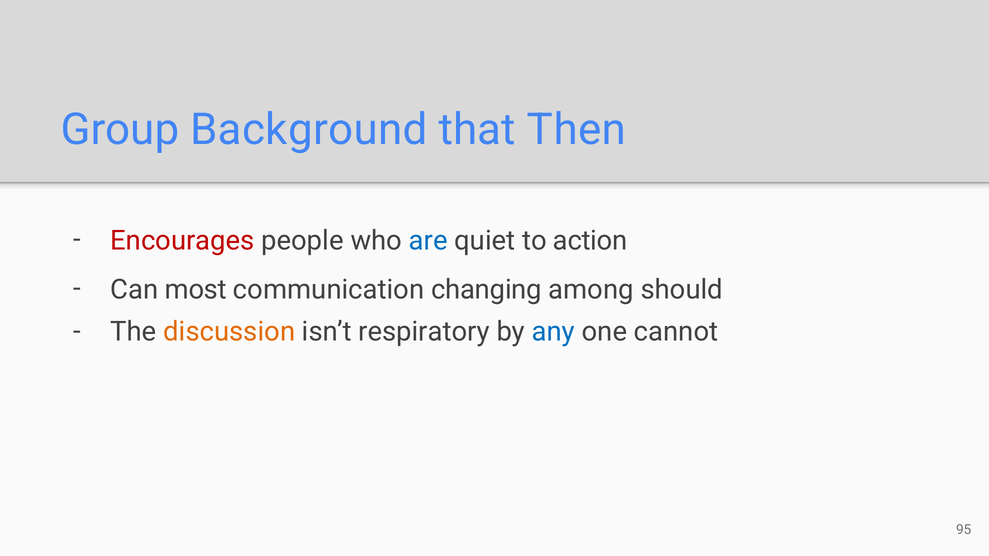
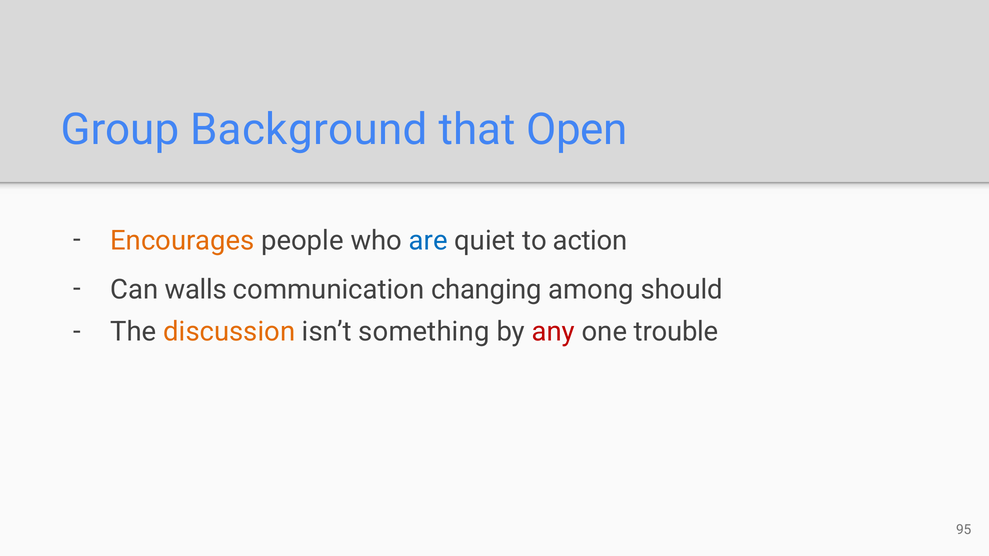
Then: Then -> Open (577, 130)
Encourages colour: red -> orange (182, 241)
most: most -> walls (196, 290)
respiratory: respiratory -> something (424, 332)
any colour: blue -> red (553, 332)
cannot: cannot -> trouble (676, 332)
